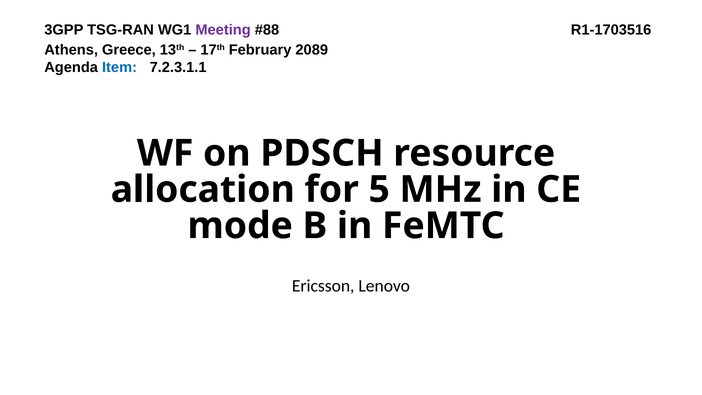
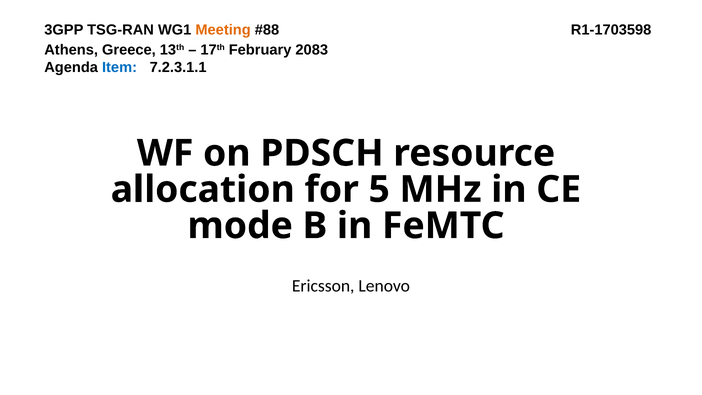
Meeting colour: purple -> orange (223, 30)
R1-1703516: R1-1703516 -> R1-1703598 (611, 30)
2089: 2089 -> 2083 (312, 50)
